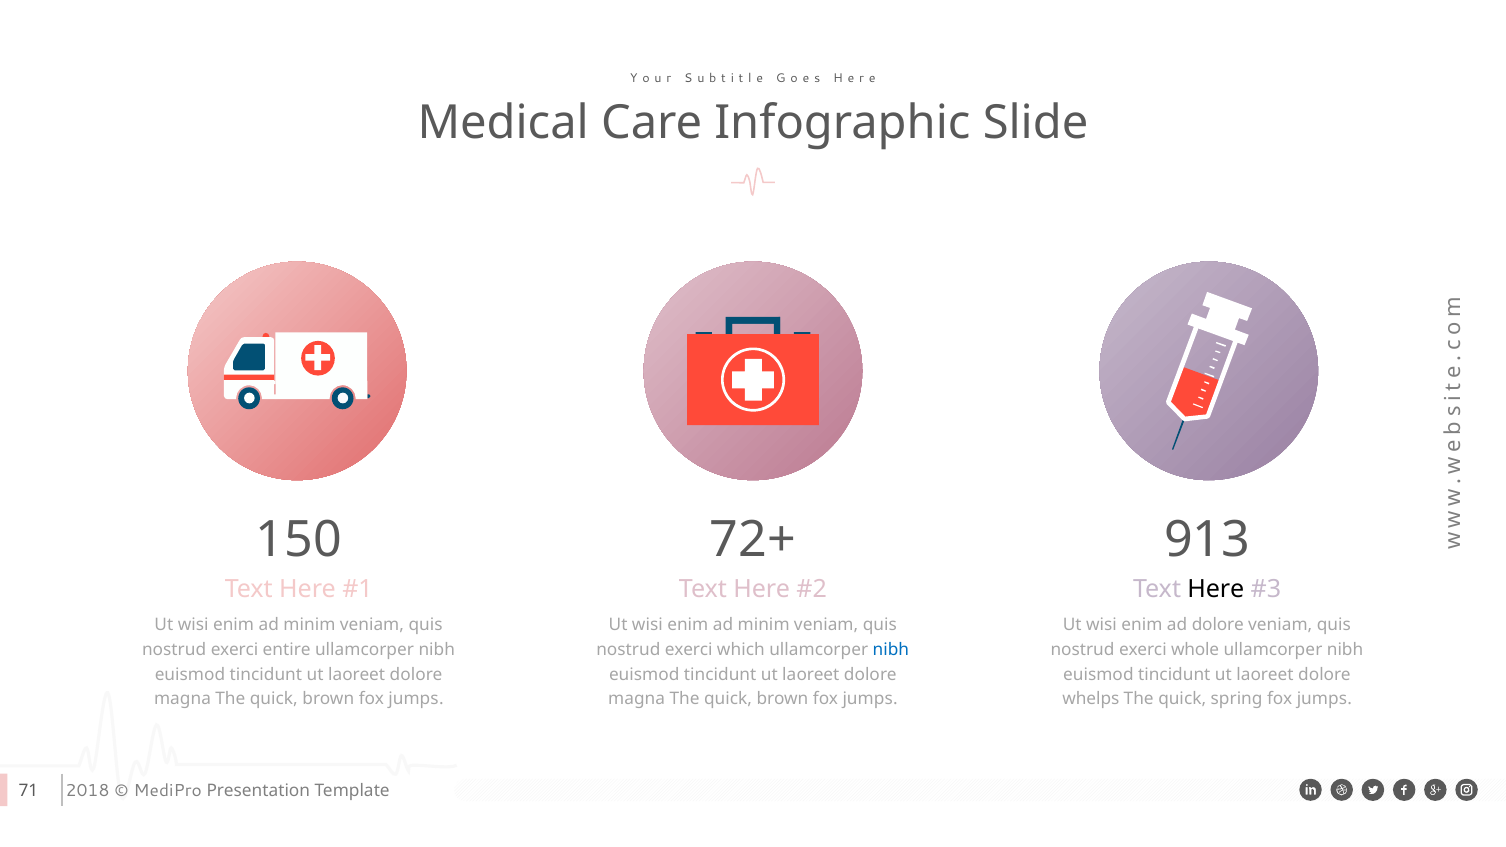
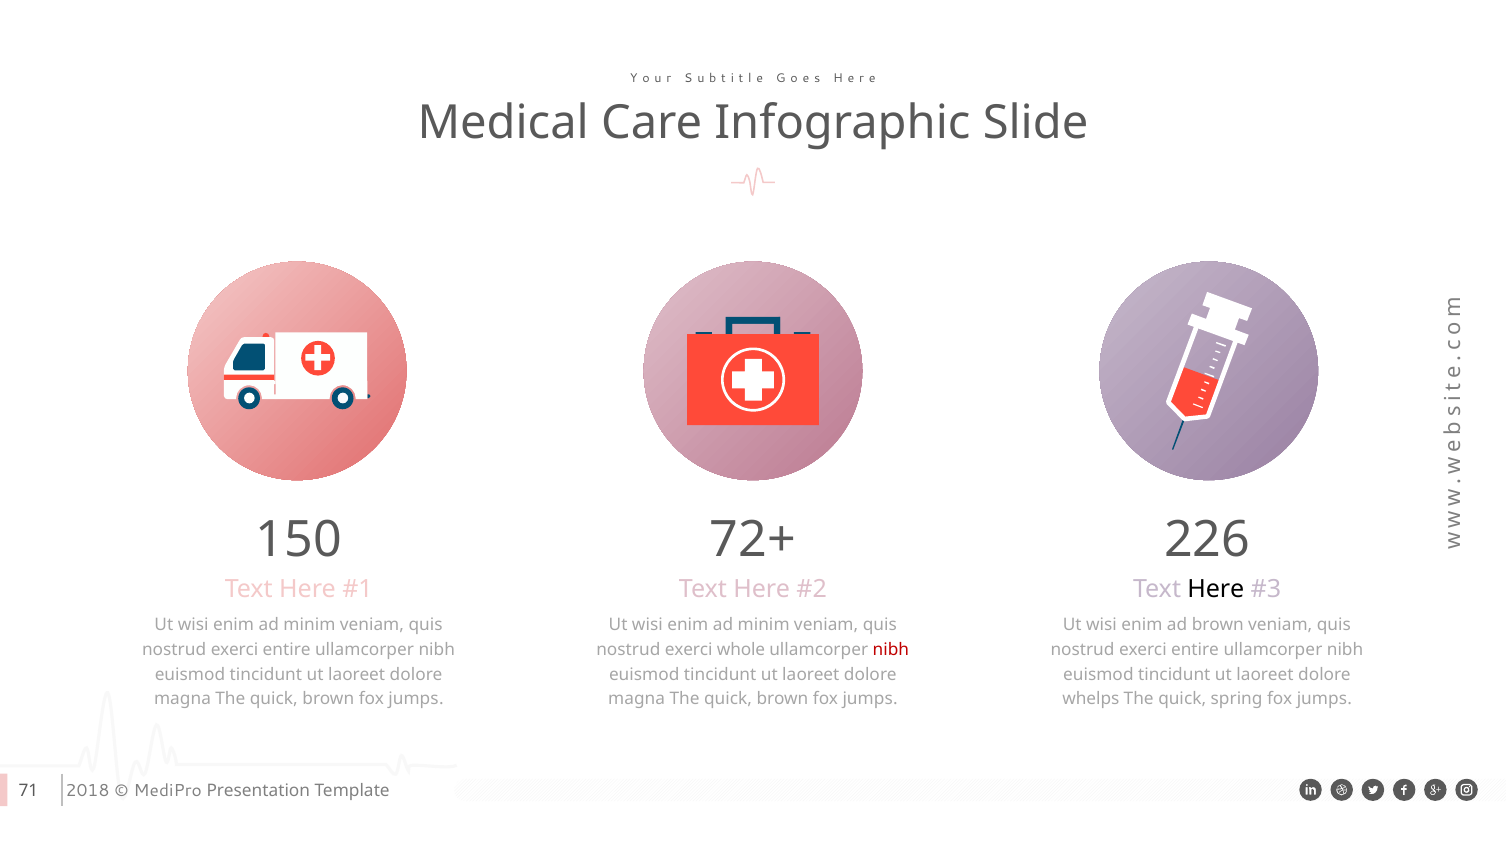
913: 913 -> 226 (1207, 540)
ad dolore: dolore -> brown (1218, 625)
which: which -> whole (741, 650)
nibh colour: blue -> red (891, 650)
whole: whole -> entire (1195, 650)
